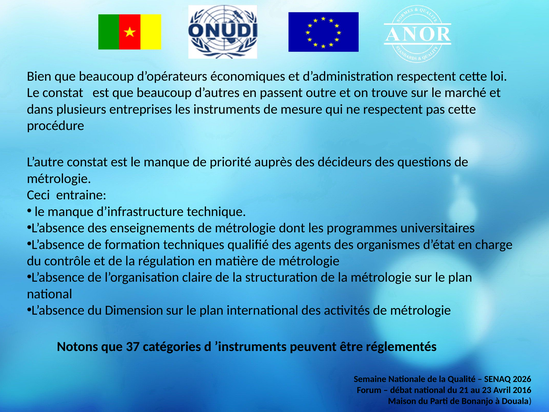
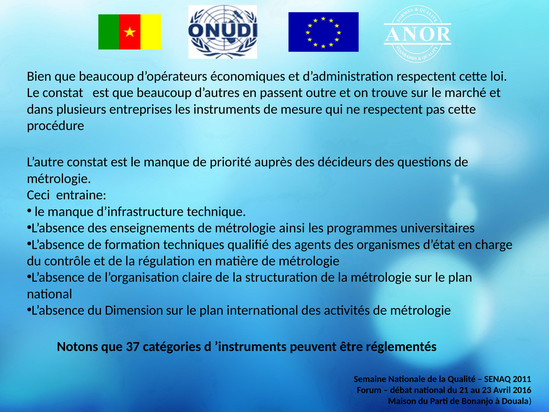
dont: dont -> ainsi (292, 228)
2026: 2026 -> 2011 (522, 379)
